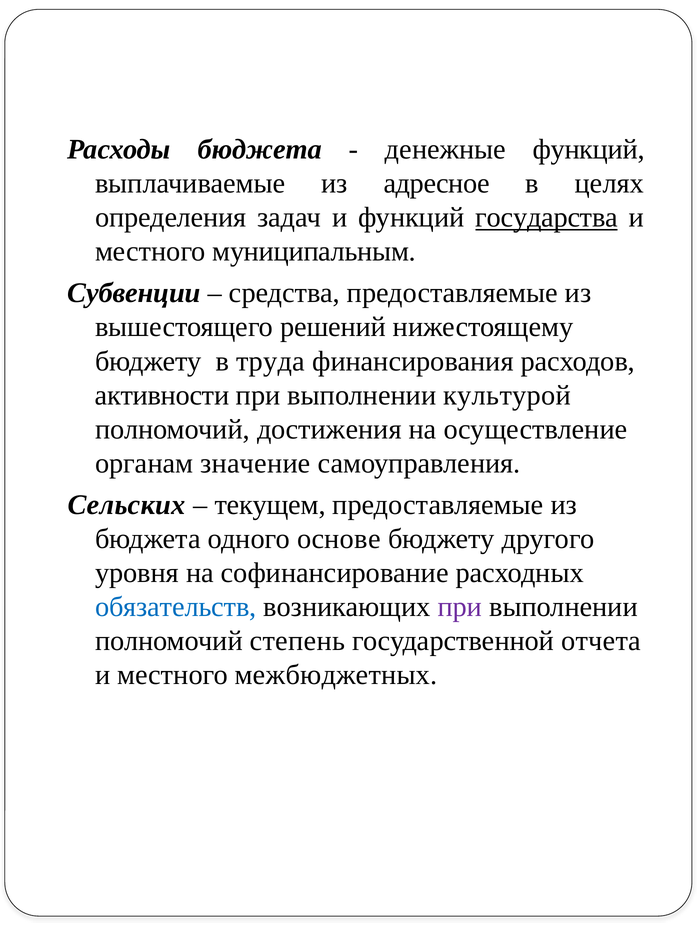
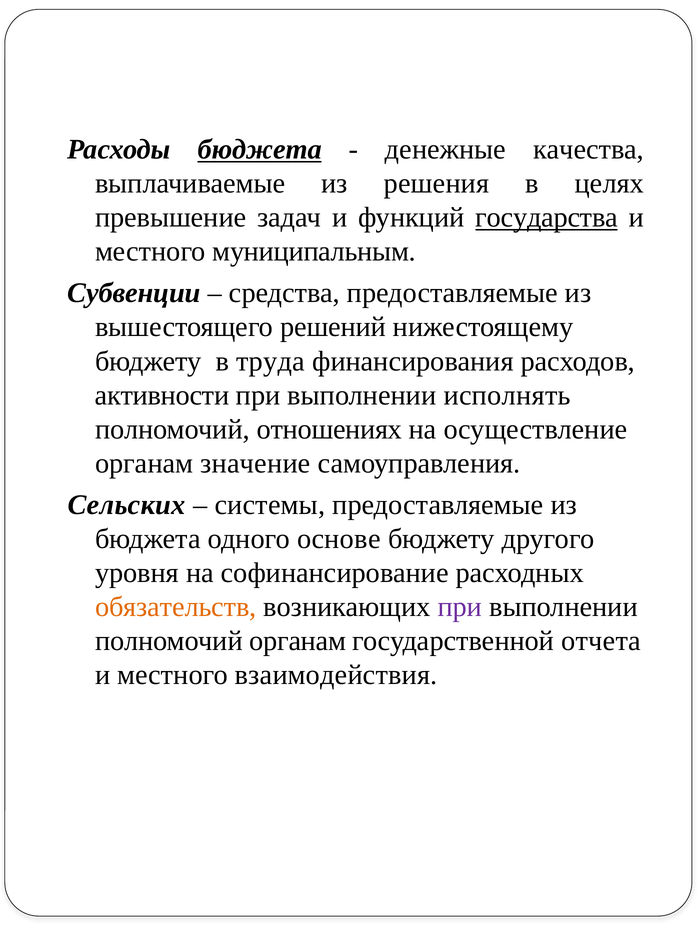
бюджета underline: none -> present (260, 150)
денежные функций: функций -> качества (589, 150)
адресное: адресное -> решения (436, 184)
определения: определения -> превышение (171, 218)
культурой: культурой -> исполнять (507, 395)
достижения: достижения -> отношениях (329, 429)
текущем: текущем -> системы (270, 505)
обязательств colour: blue -> orange (176, 607)
полномочий степень: степень -> органам (298, 641)
межбюджетных: межбюджетных -> взаимодействия (336, 675)
